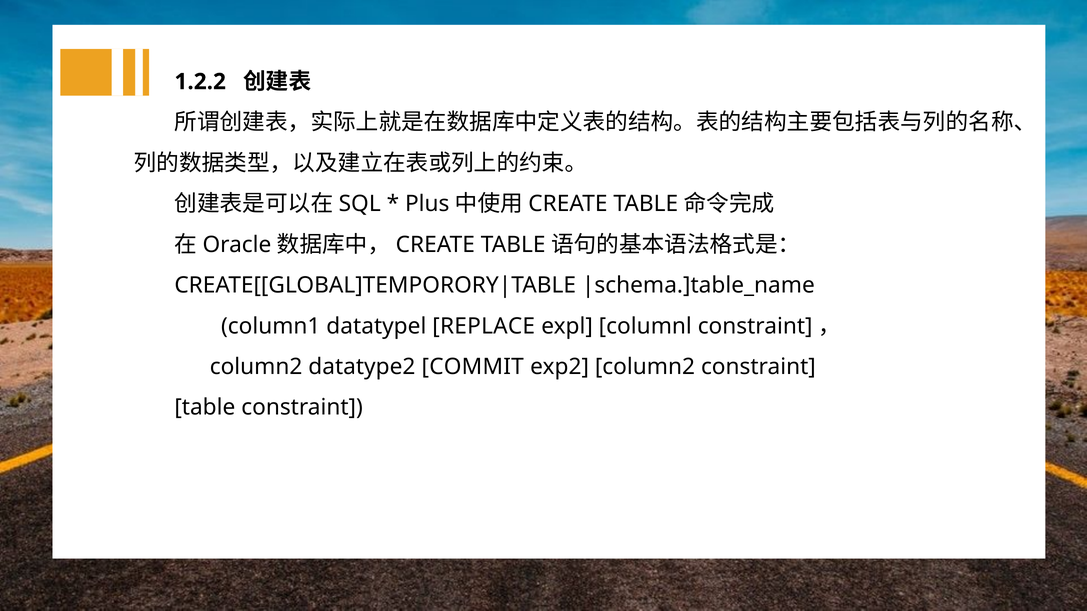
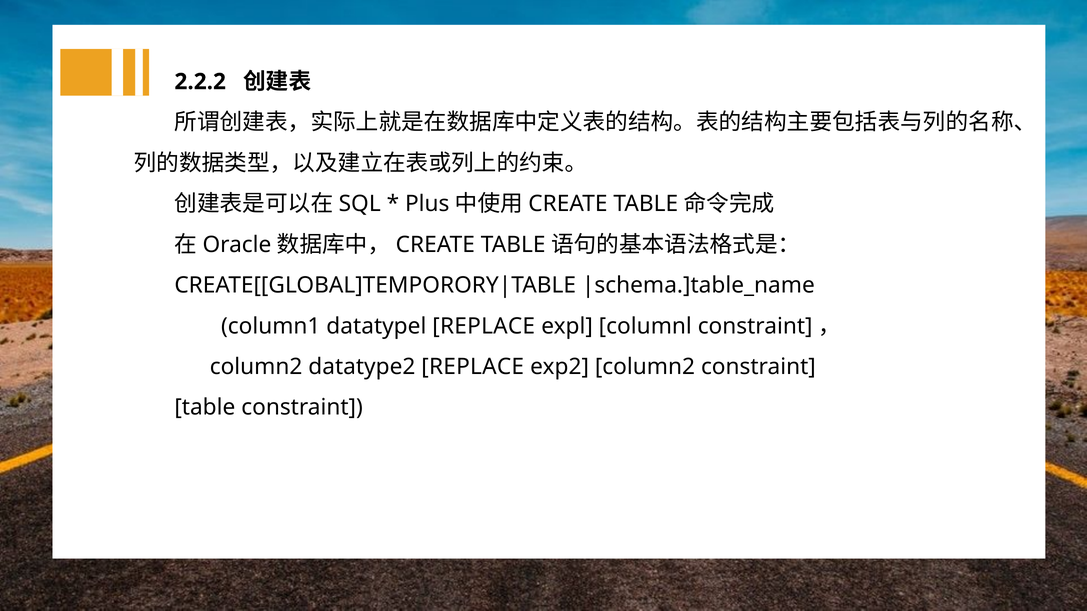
1.2.2: 1.2.2 -> 2.2.2 (200, 82)
datatype2 COMMIT: COMMIT -> REPLACE (473, 367)
